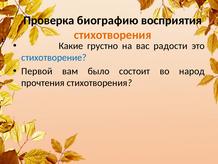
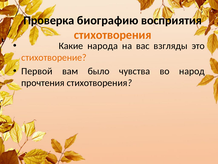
грустно: грустно -> народа (103, 46)
радости: радости -> взгляды (171, 46)
стихотворение colour: blue -> orange (54, 57)
состоит: состоит -> чувства (135, 71)
